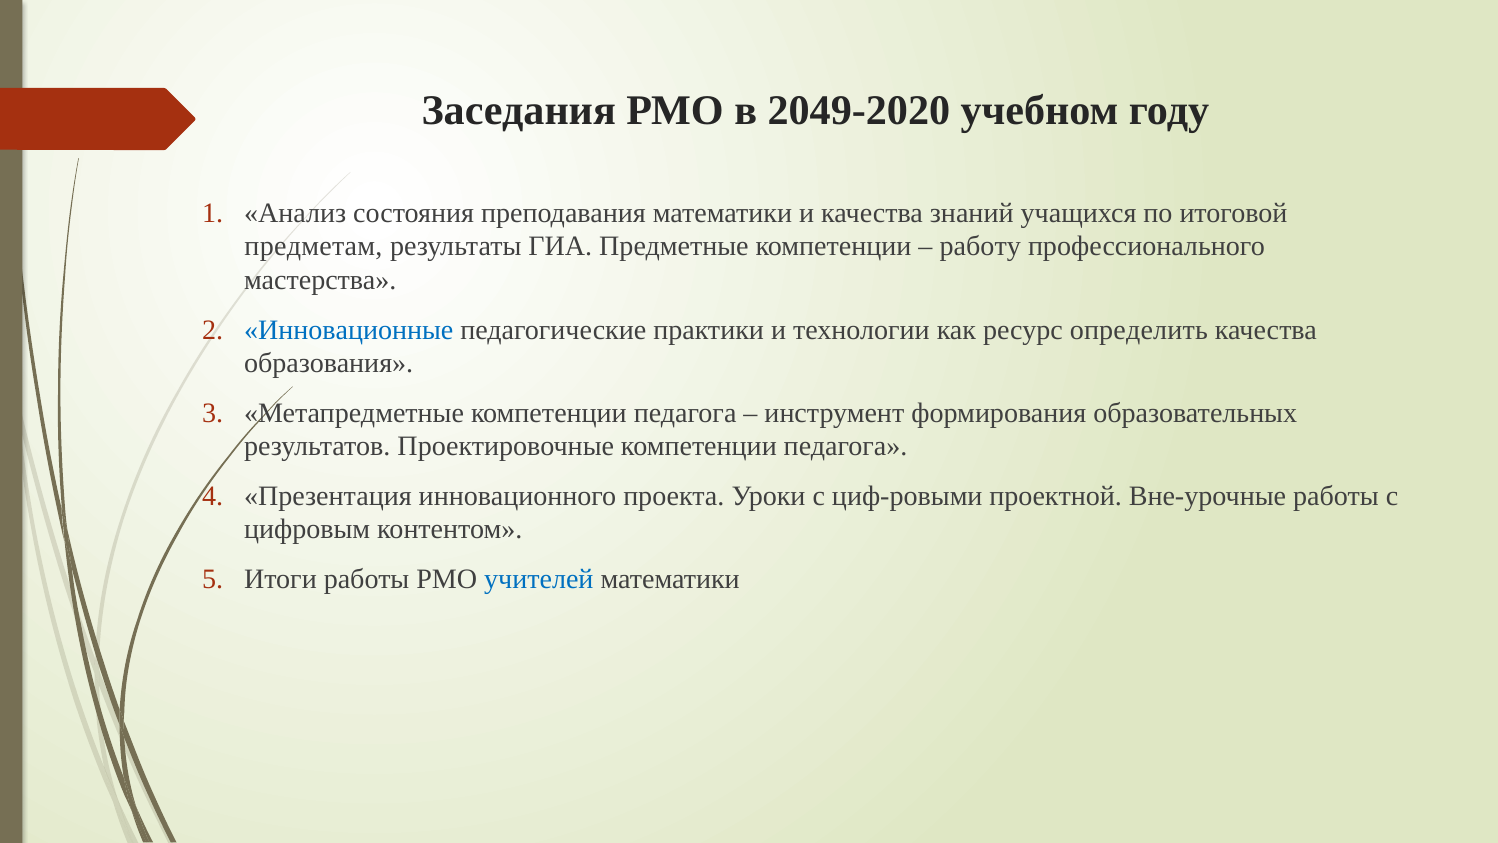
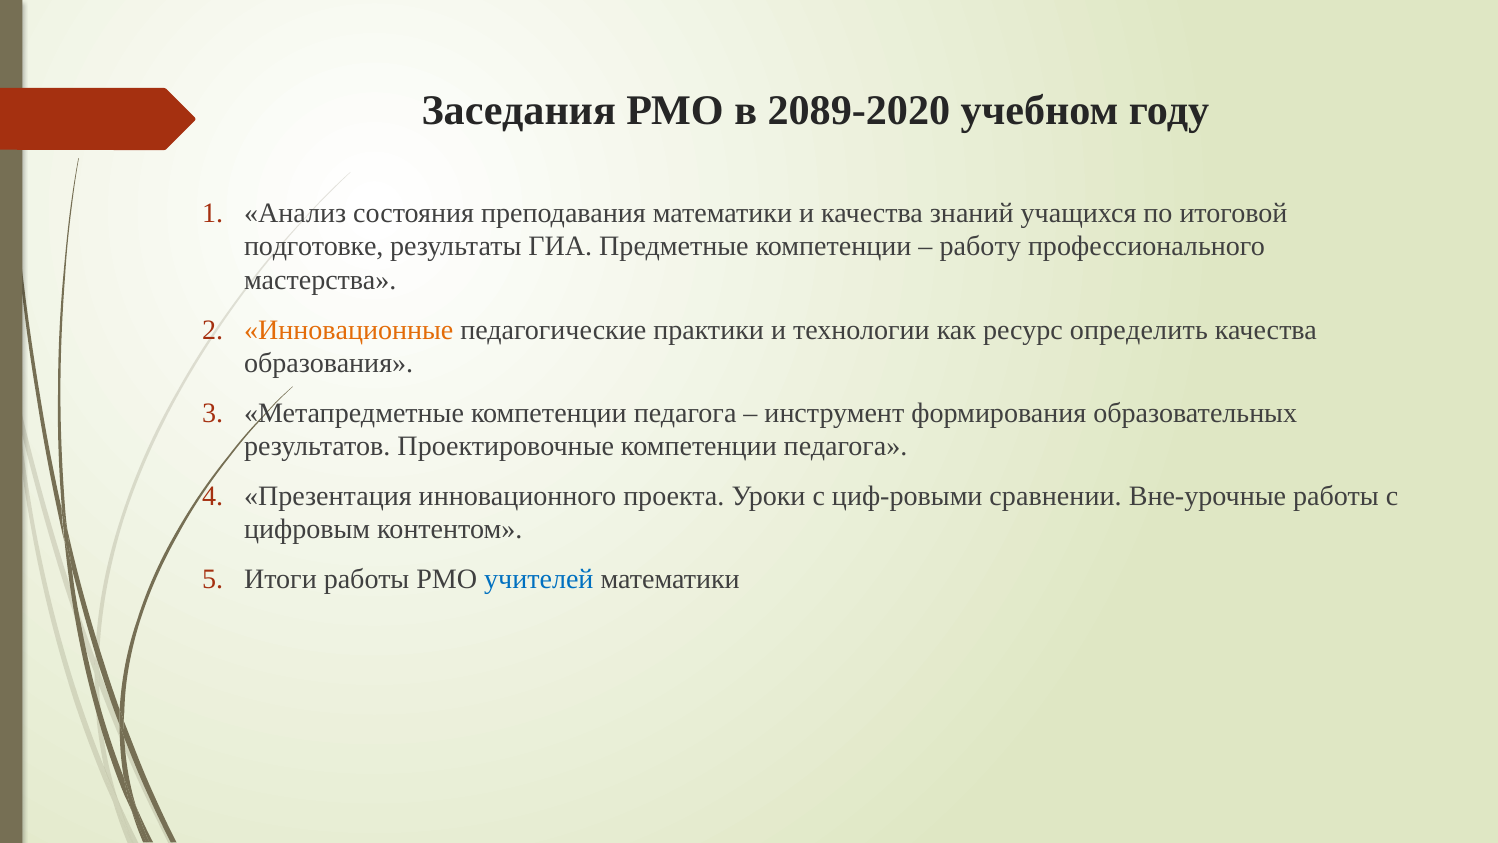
2049-2020: 2049-2020 -> 2089-2020 (859, 111)
предметам: предметам -> подготовке (314, 247)
Инновационные colour: blue -> orange (349, 330)
проектной: проектной -> сравнении (1056, 496)
